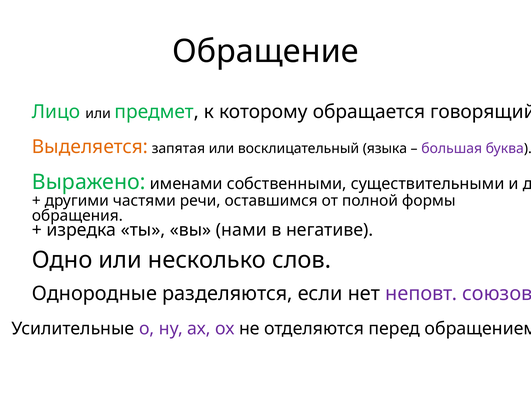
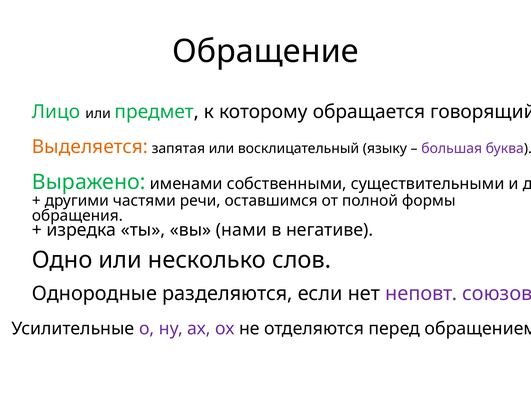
языка: языка -> языку (385, 149)
